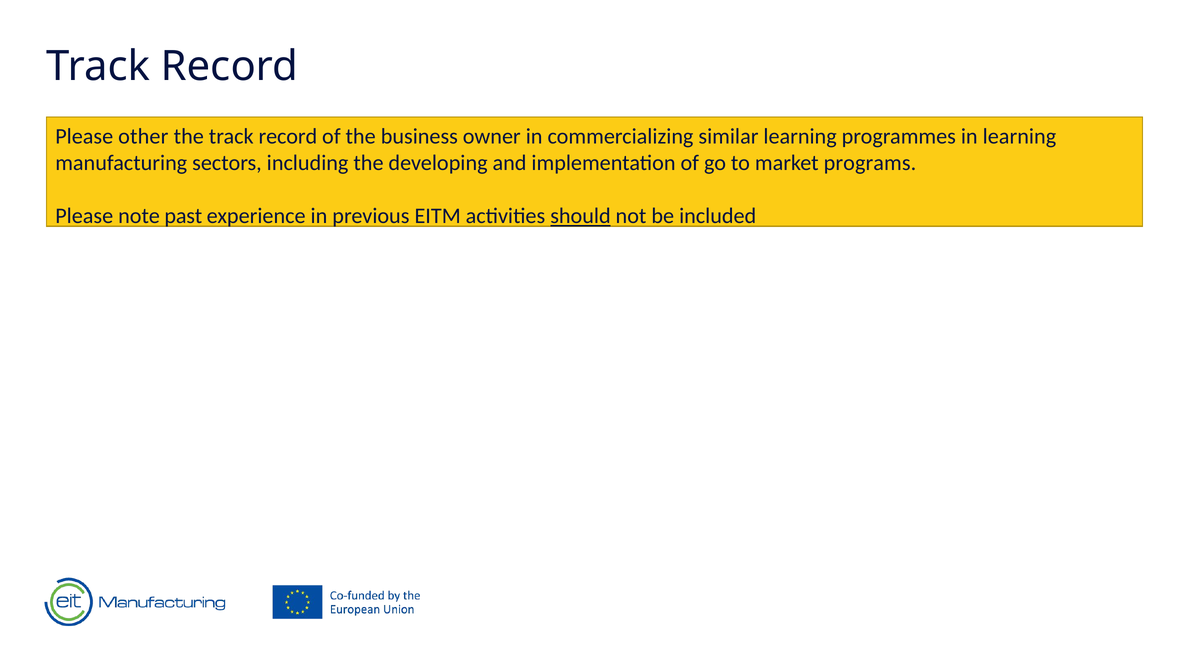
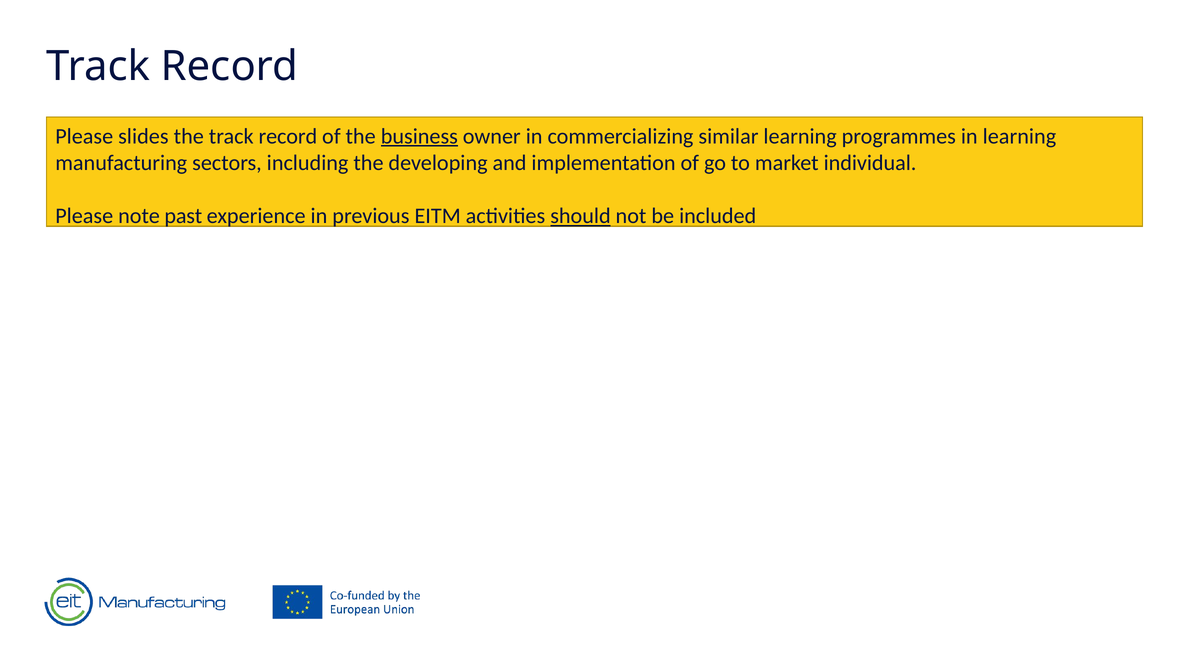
other: other -> slides (143, 136)
business underline: none -> present (419, 136)
programs: programs -> individual (870, 163)
